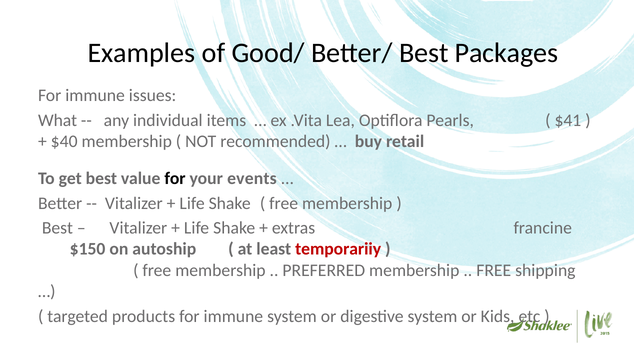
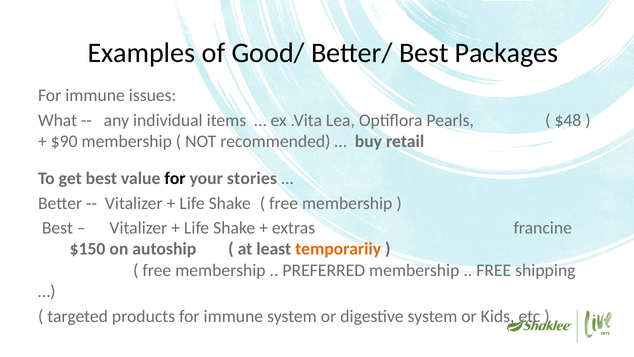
$41: $41 -> $48 (568, 120)
$40: $40 -> $90 (64, 141)
events: events -> stories (252, 178)
temporariiy colour: red -> orange (338, 249)
